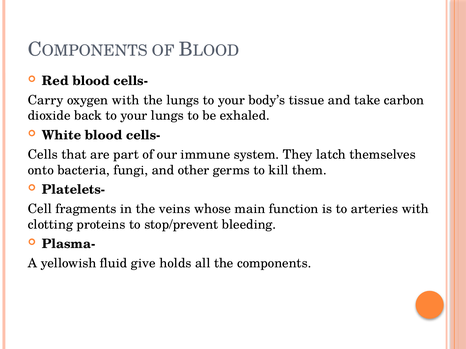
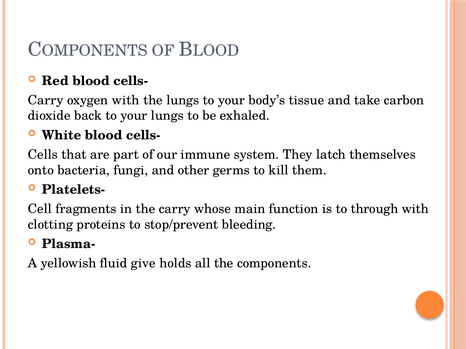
the veins: veins -> carry (175, 209)
arteries: arteries -> through (375, 209)
